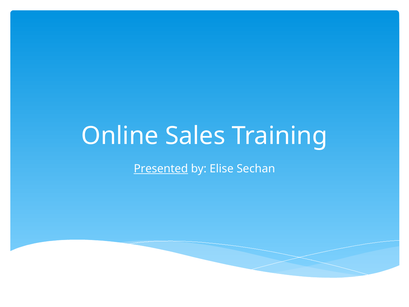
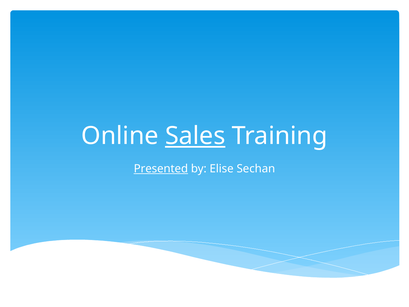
Sales underline: none -> present (195, 136)
